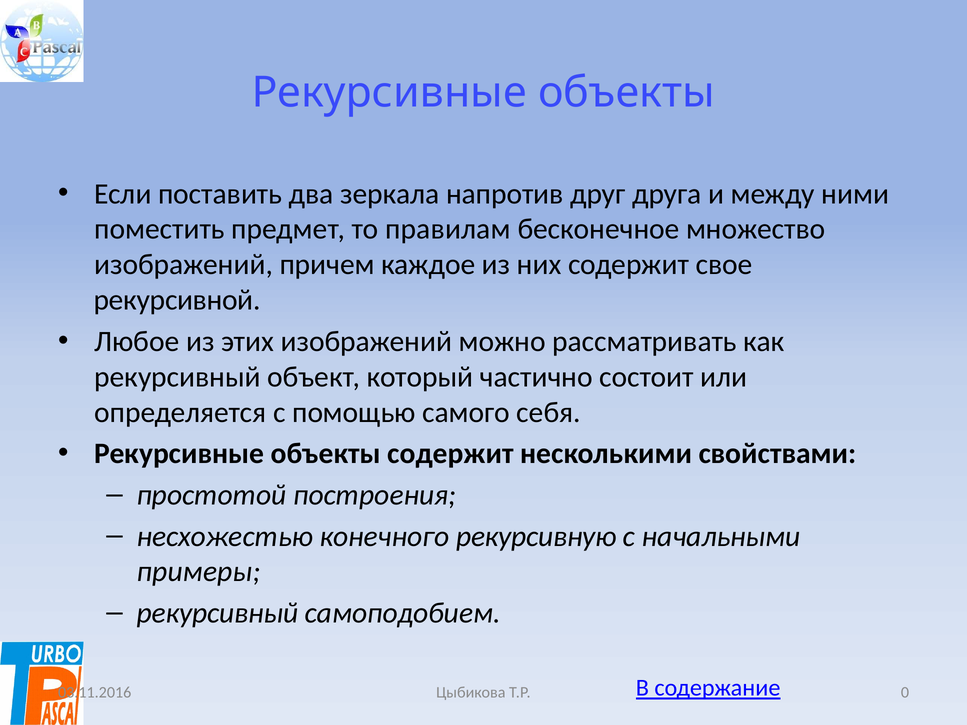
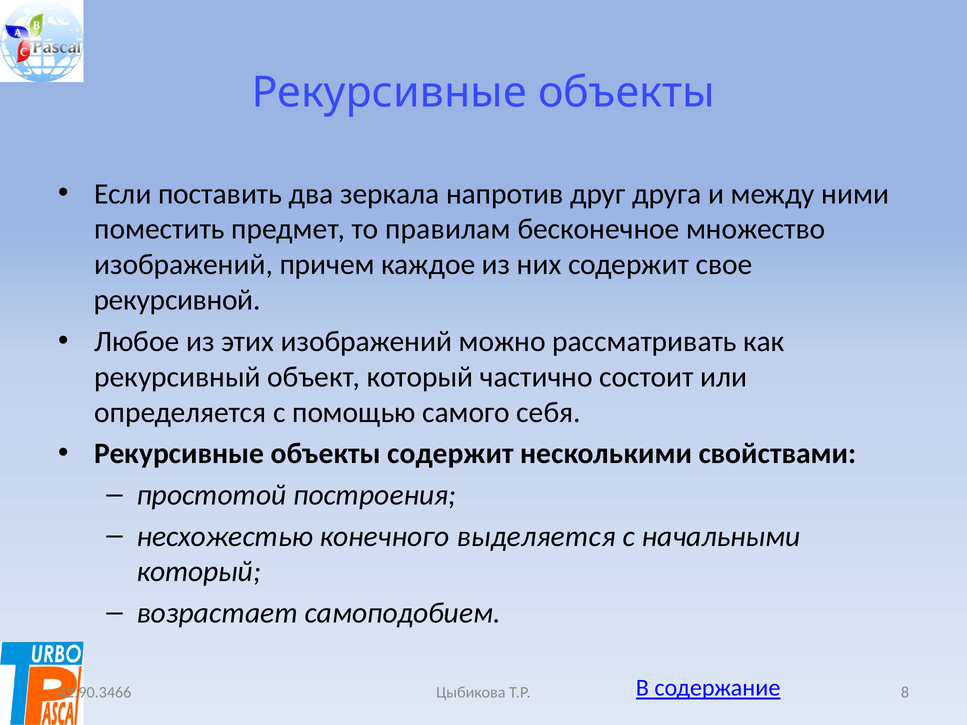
рекурсивную: рекурсивную -> выделяется (536, 536)
примеры: примеры -> который (199, 572)
рекурсивный: рекурсивный -> возрастает (217, 613)
0: 0 -> 8 (905, 692)
03.11.2016: 03.11.2016 -> 42.90.3466 (95, 693)
